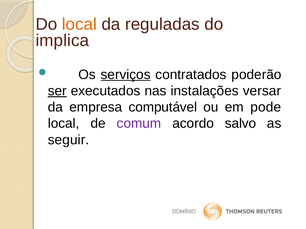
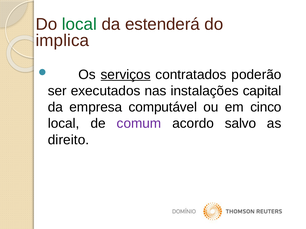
local colour: orange -> green (79, 24)
reguladas: reguladas -> estenderá (162, 24)
ser underline: present -> none (57, 91)
versar: versar -> capital (262, 91)
pode: pode -> cinco (266, 107)
seguir: seguir -> direito (69, 140)
